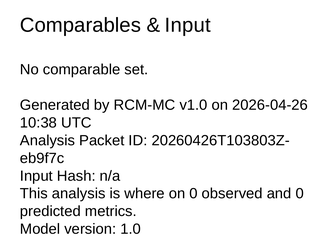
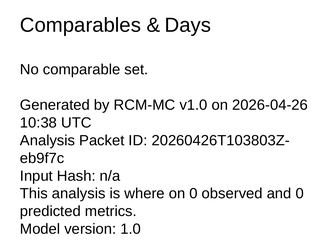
Input: Input -> Days (188, 25)
